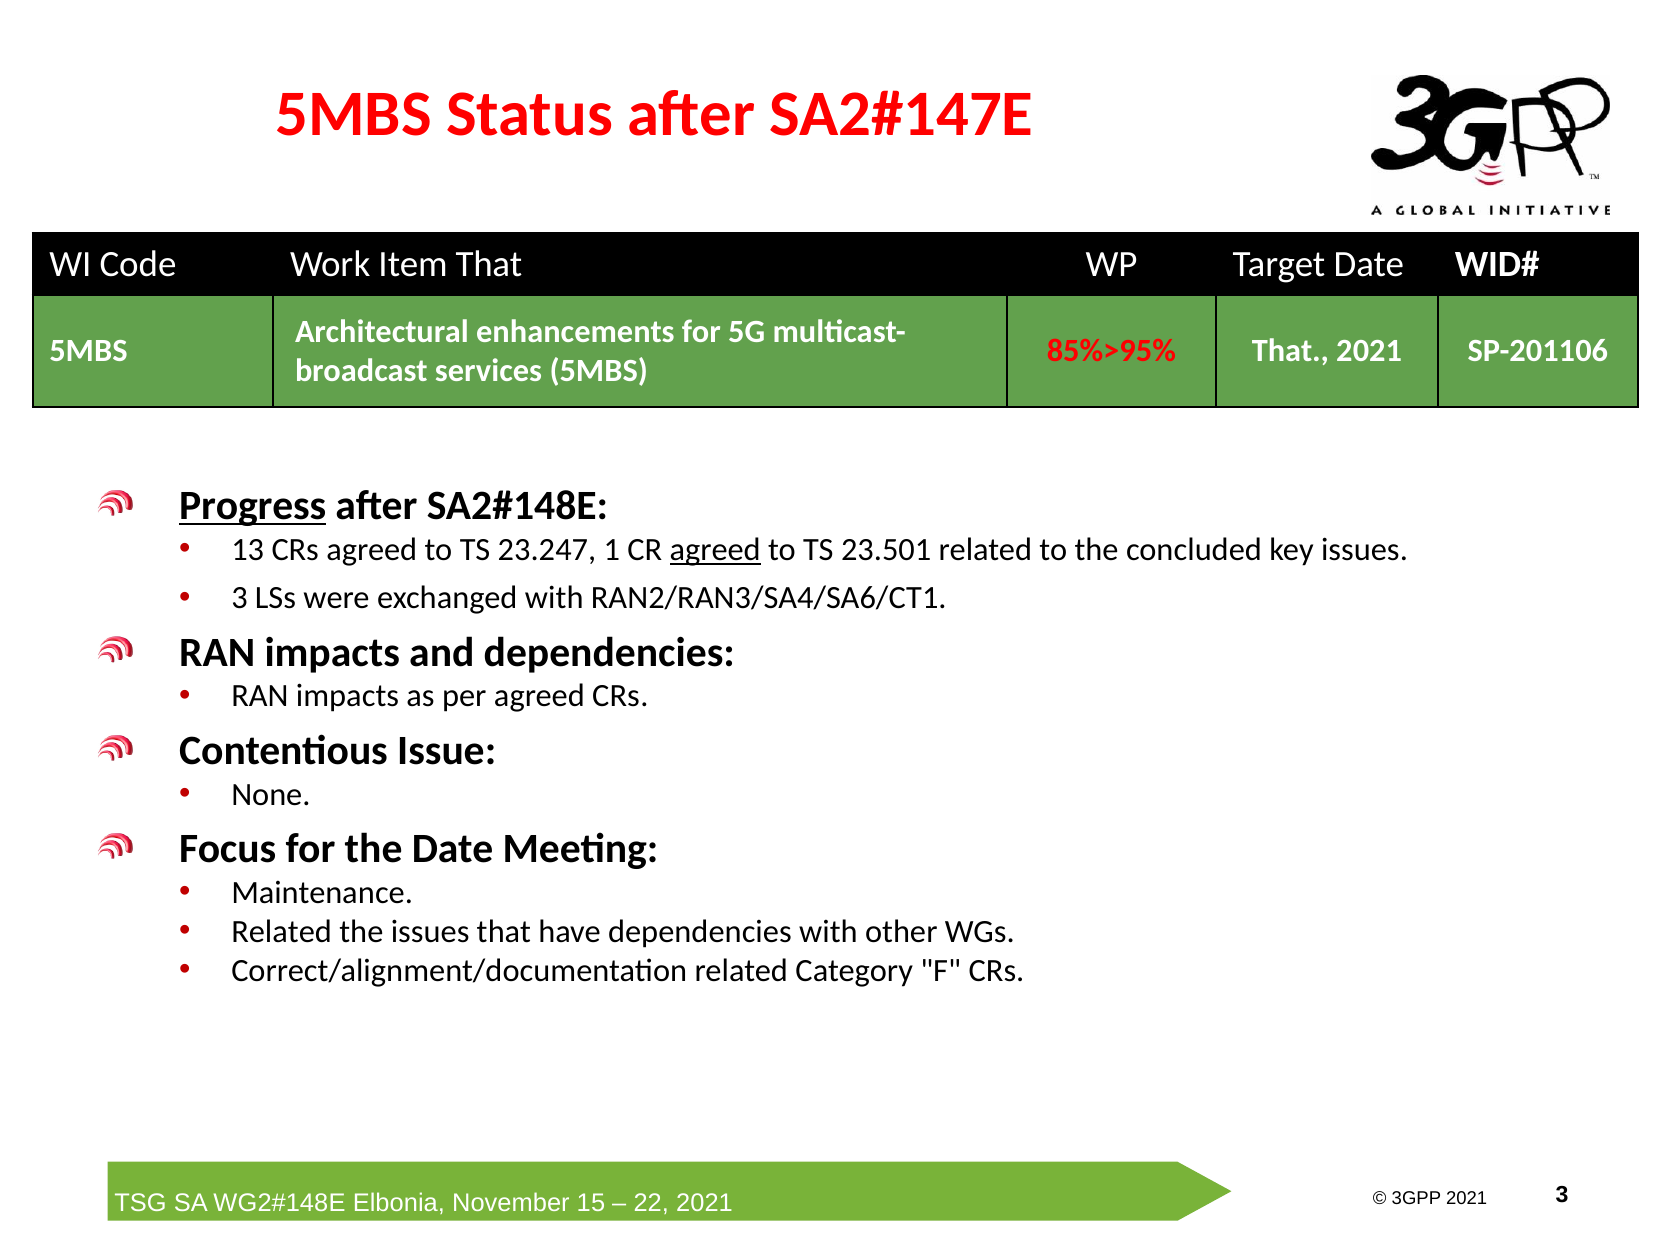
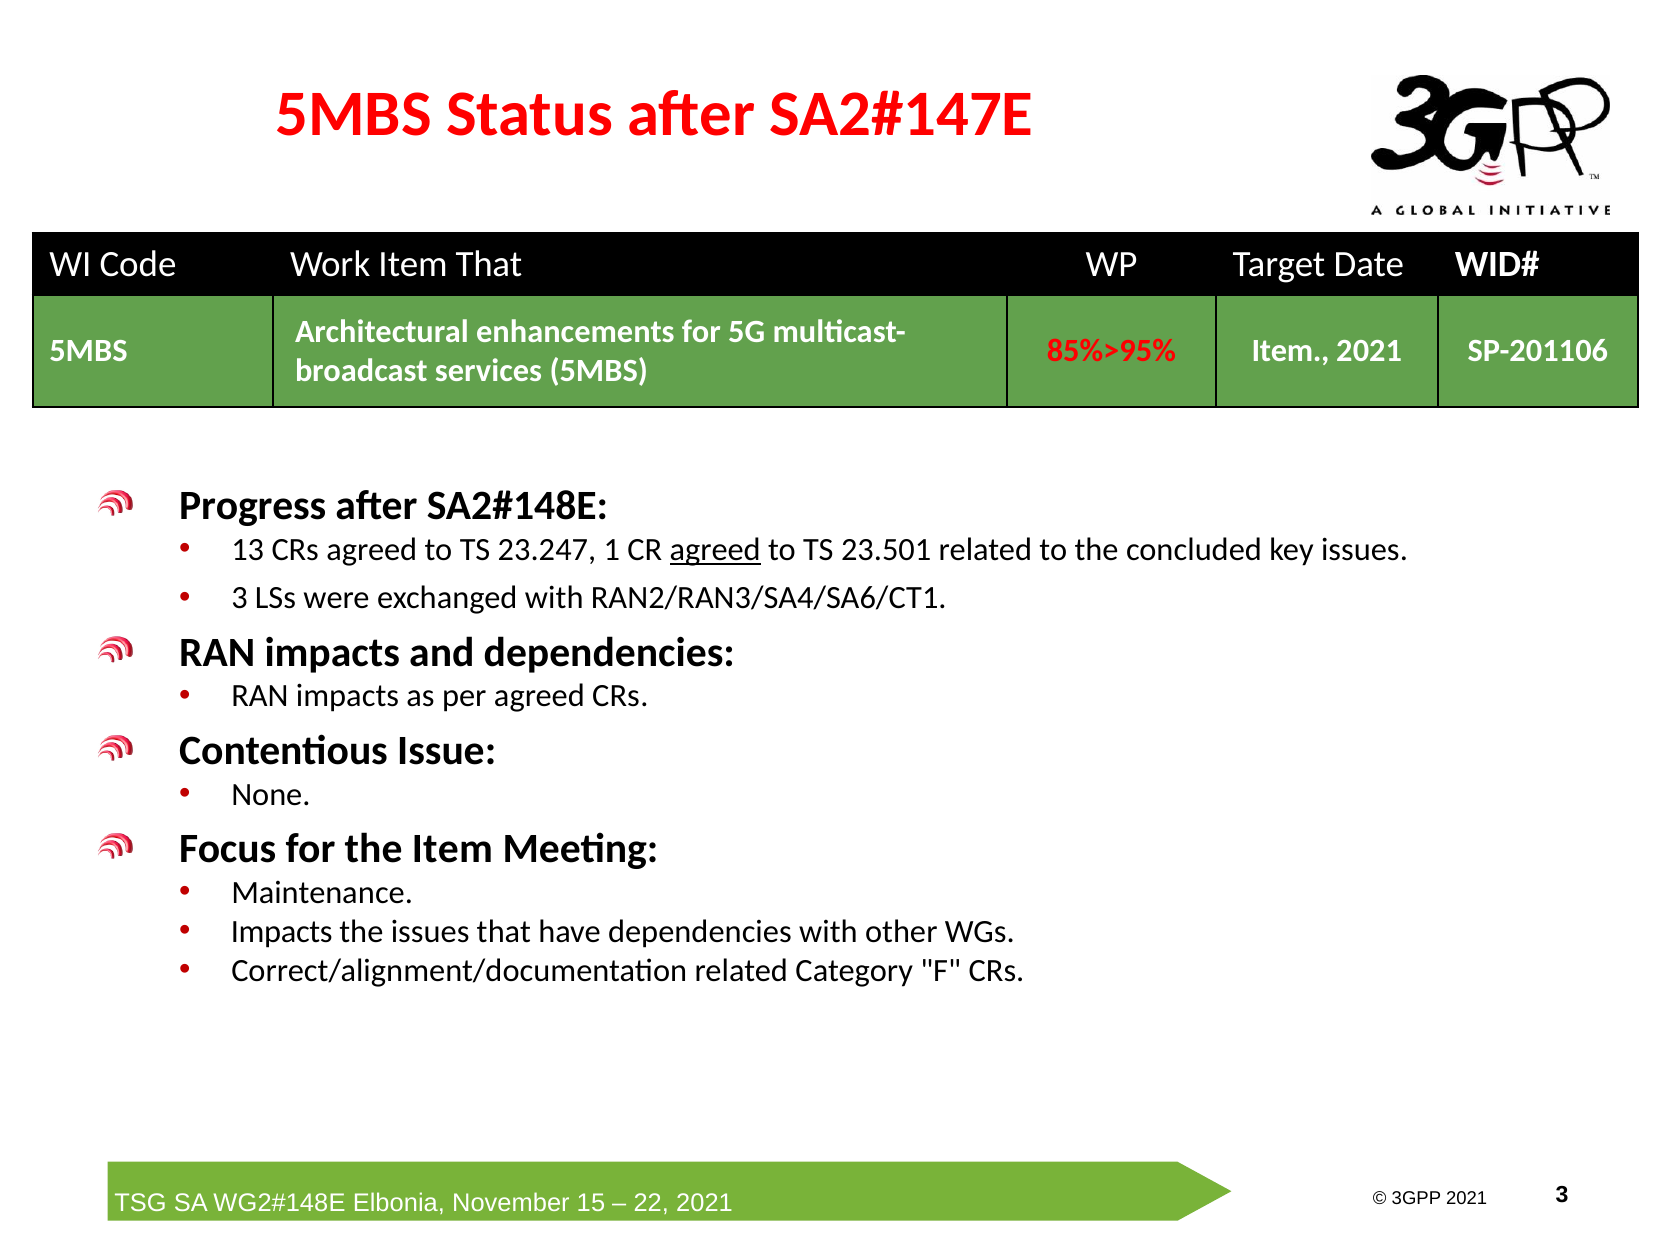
85%>95% That: That -> Item (1291, 351)
Progress underline: present -> none (253, 506)
the Date: Date -> Item (452, 848)
Related: Related -> Impacts (282, 931)
